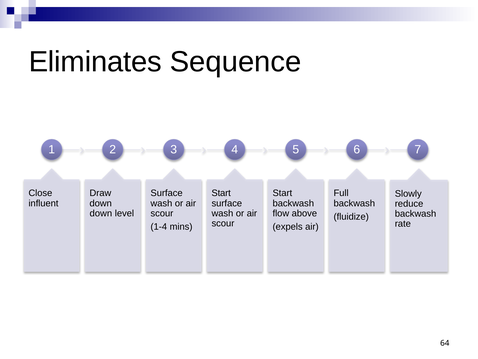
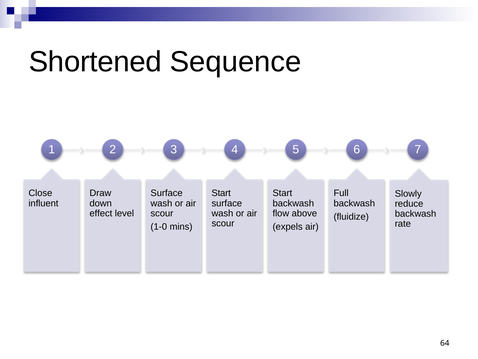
Eliminates: Eliminates -> Shortened (95, 62)
down: down -> effect (101, 213)
1-4: 1-4 -> 1-0 (159, 226)
